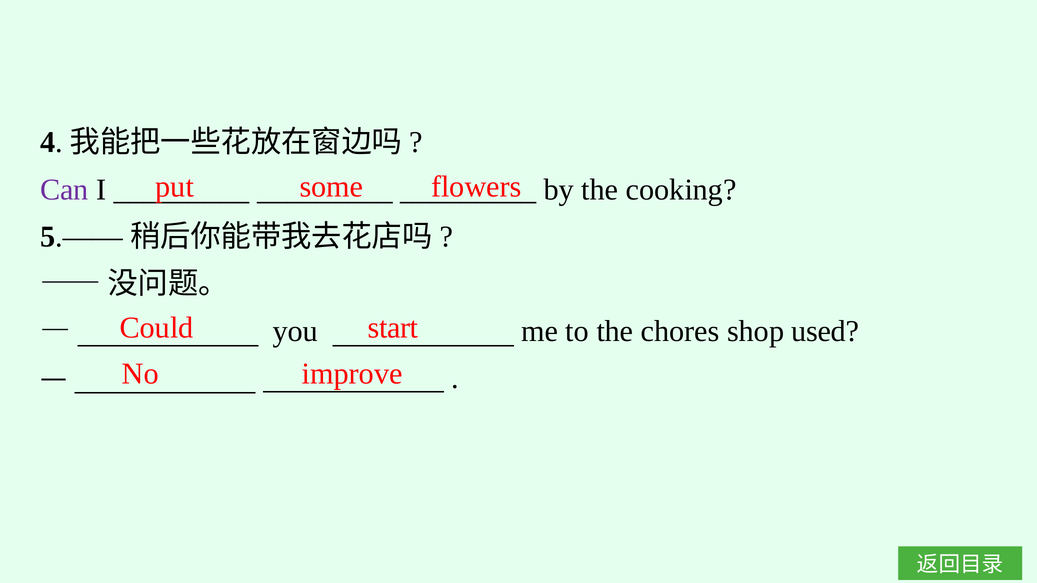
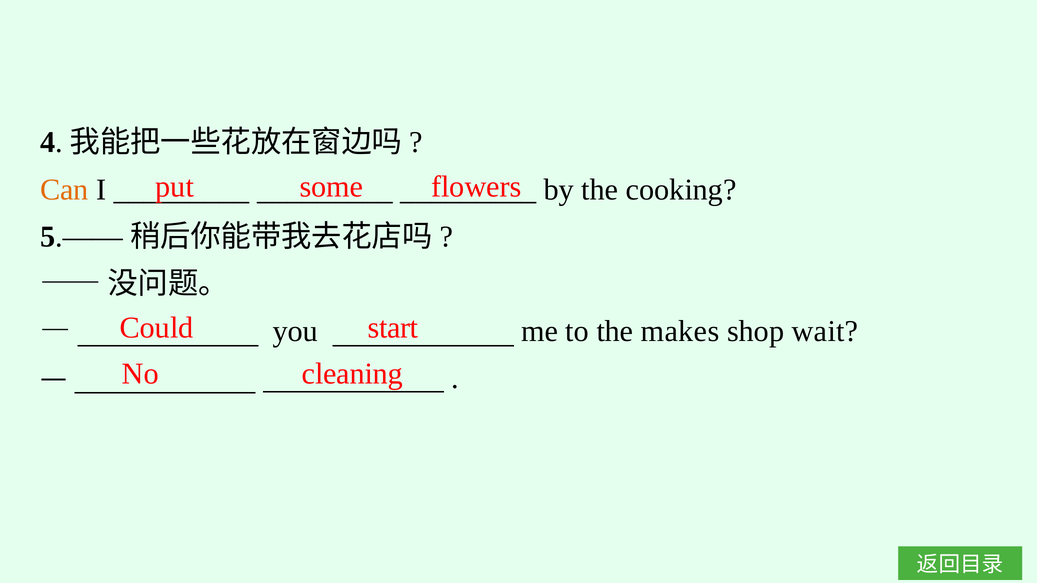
Can colour: purple -> orange (64, 190)
chores: chores -> makes (680, 331)
used: used -> wait (825, 331)
improve: improve -> cleaning (352, 374)
